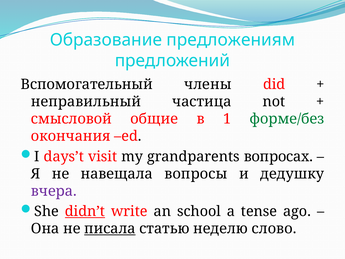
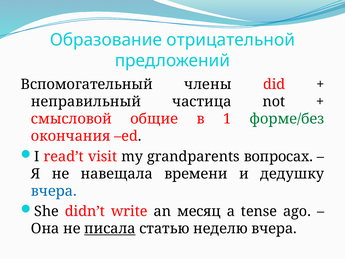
предложениям: предложениям -> отрицательной (231, 40)
days’t: days’t -> read’t (64, 156)
вопросы: вопросы -> времени (196, 174)
вчера colour: purple -> blue (54, 191)
didn’t underline: present -> none (85, 211)
school: school -> месяц (199, 211)
неделю слово: слово -> вчера (274, 228)
